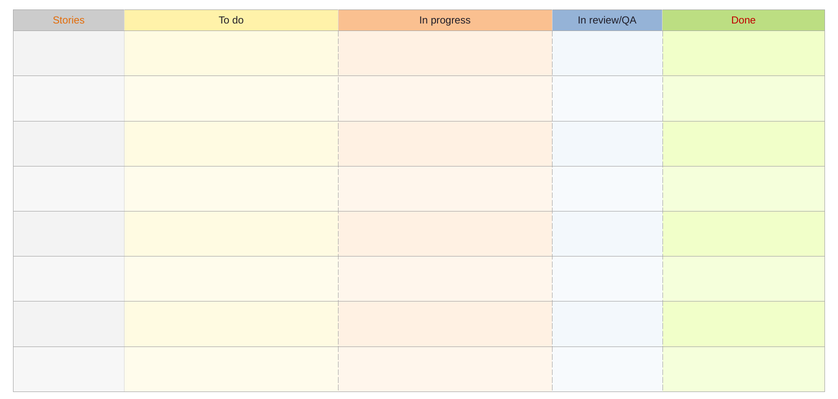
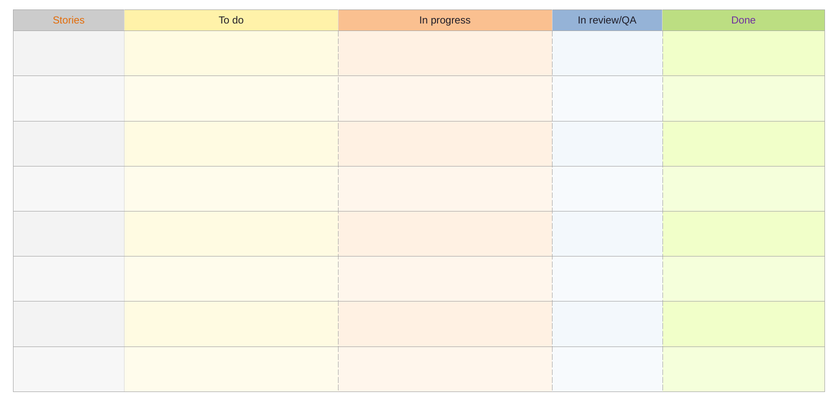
Done colour: red -> purple (744, 20)
